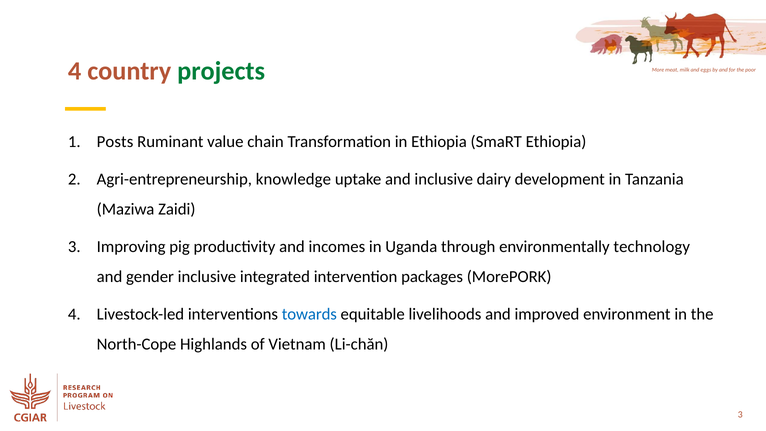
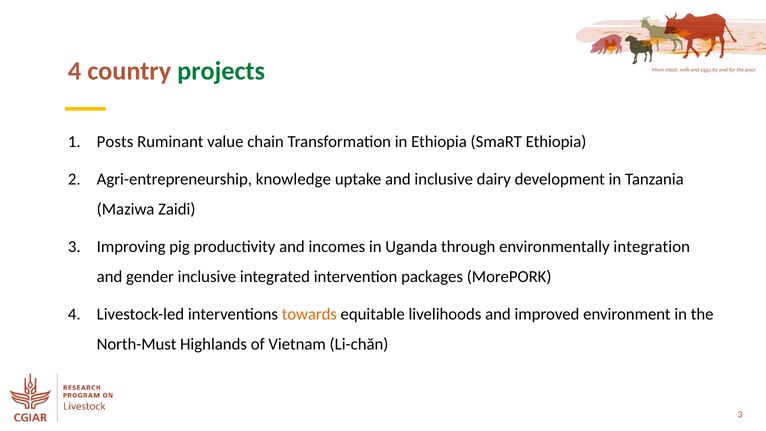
technology: technology -> integration (652, 247)
towards colour: blue -> orange (309, 314)
North-Cope: North-Cope -> North-Must (137, 344)
